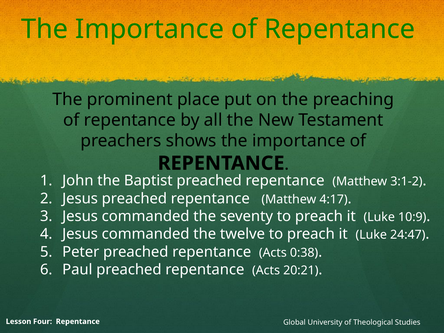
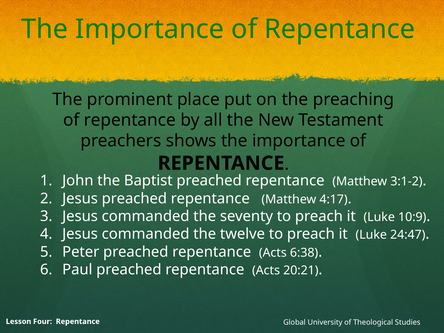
0:38: 0:38 -> 6:38 (304, 253)
